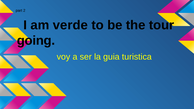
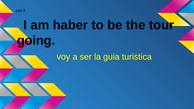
verde: verde -> haber (70, 25)
